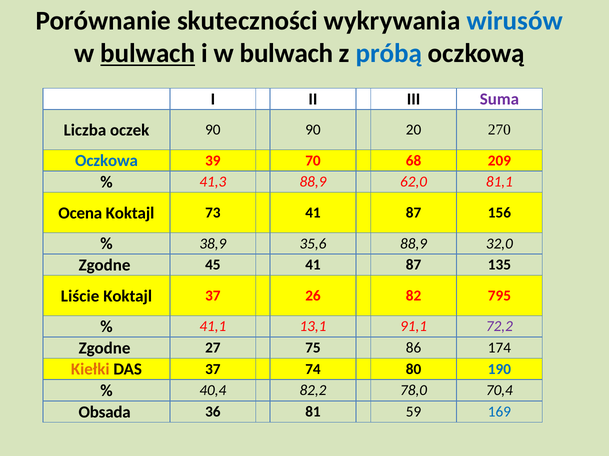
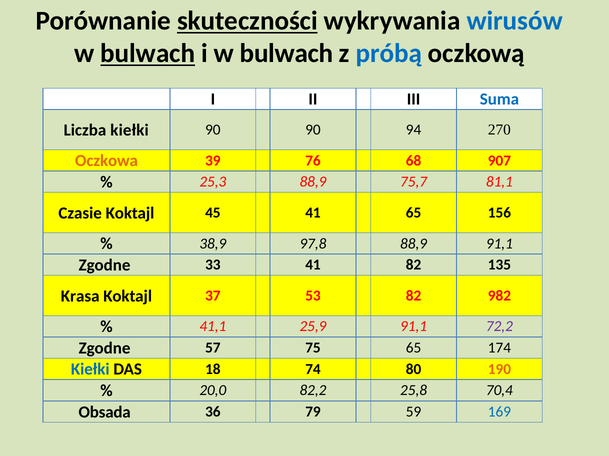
skuteczności underline: none -> present (247, 21)
Suma colour: purple -> blue (499, 99)
Liczba oczek: oczek -> kiełki (130, 130)
20: 20 -> 94 (414, 130)
Oczkowa colour: blue -> orange (106, 161)
70: 70 -> 76 (313, 161)
209: 209 -> 907 (499, 161)
41,3: 41,3 -> 25,3 (213, 182)
62,0: 62,0 -> 75,7 (414, 182)
Ocena: Ocena -> Czasie (80, 213)
73: 73 -> 45 (213, 213)
87: 87 -> 65 (414, 213)
35,6: 35,6 -> 97,8 (313, 244)
88,9 32,0: 32,0 -> 91,1 (499, 244)
45: 45 -> 33 (213, 265)
87: 87 -> 82 (414, 265)
Liście: Liście -> Krasa (80, 296)
26: 26 -> 53 (313, 296)
795: 795 -> 982 (499, 296)
13,1: 13,1 -> 25,9 (313, 327)
27: 27 -> 57 (213, 348)
75 86: 86 -> 65 (414, 348)
Kiełki colour: orange -> blue (90, 370)
DAS 37: 37 -> 18 (213, 370)
190 colour: blue -> orange (499, 370)
40,4: 40,4 -> 20,0 (213, 391)
78,0: 78,0 -> 25,8 (414, 391)
81: 81 -> 79 (313, 412)
